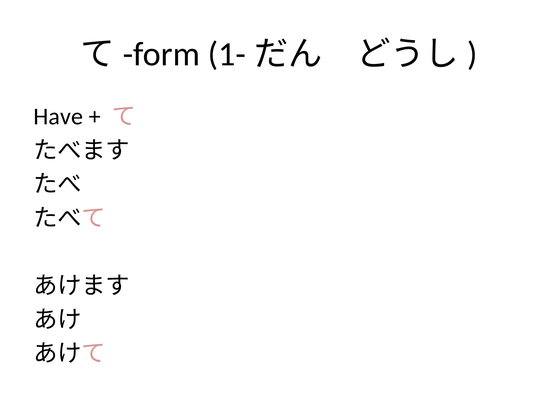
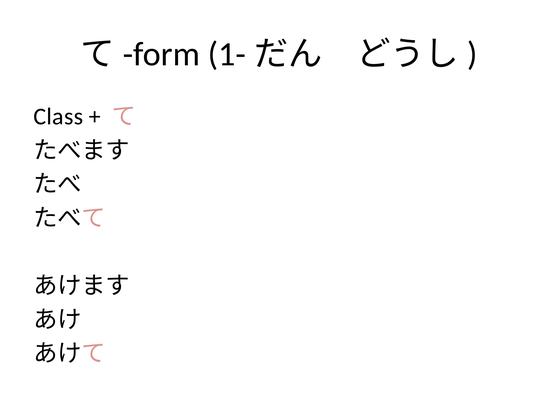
Have: Have -> Class (58, 117)
